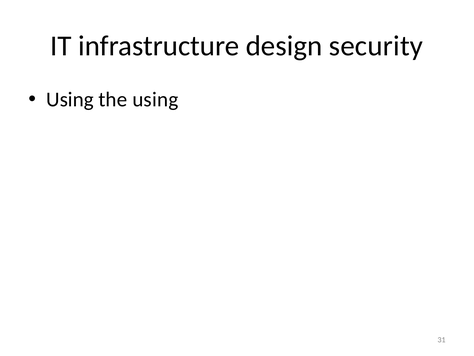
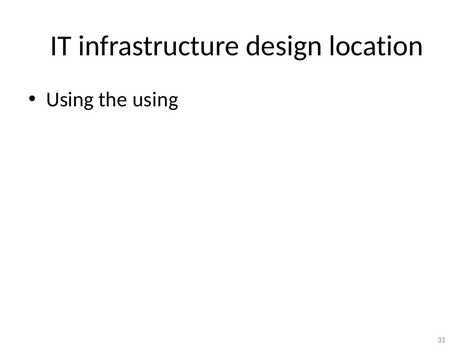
security: security -> location (376, 46)
